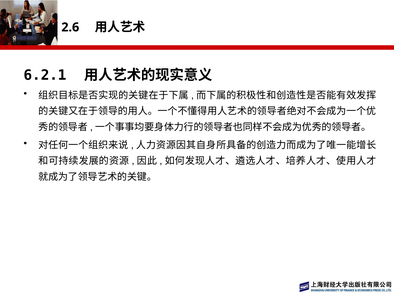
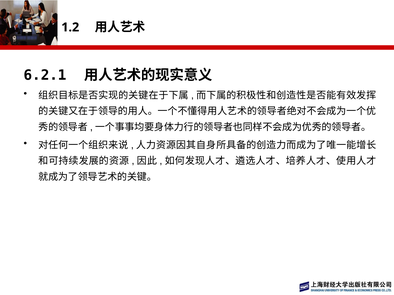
2.6: 2.6 -> 1.2 (70, 27)
